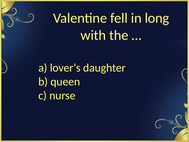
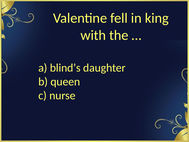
long: long -> king (157, 18)
lover’s: lover’s -> blind’s (65, 68)
